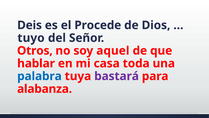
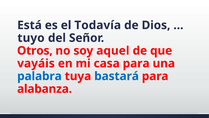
Deis: Deis -> Está (29, 25)
Procede: Procede -> Todavía (98, 25)
hablar: hablar -> vayáis (36, 63)
casa toda: toda -> para (136, 63)
bastará colour: purple -> blue (117, 76)
